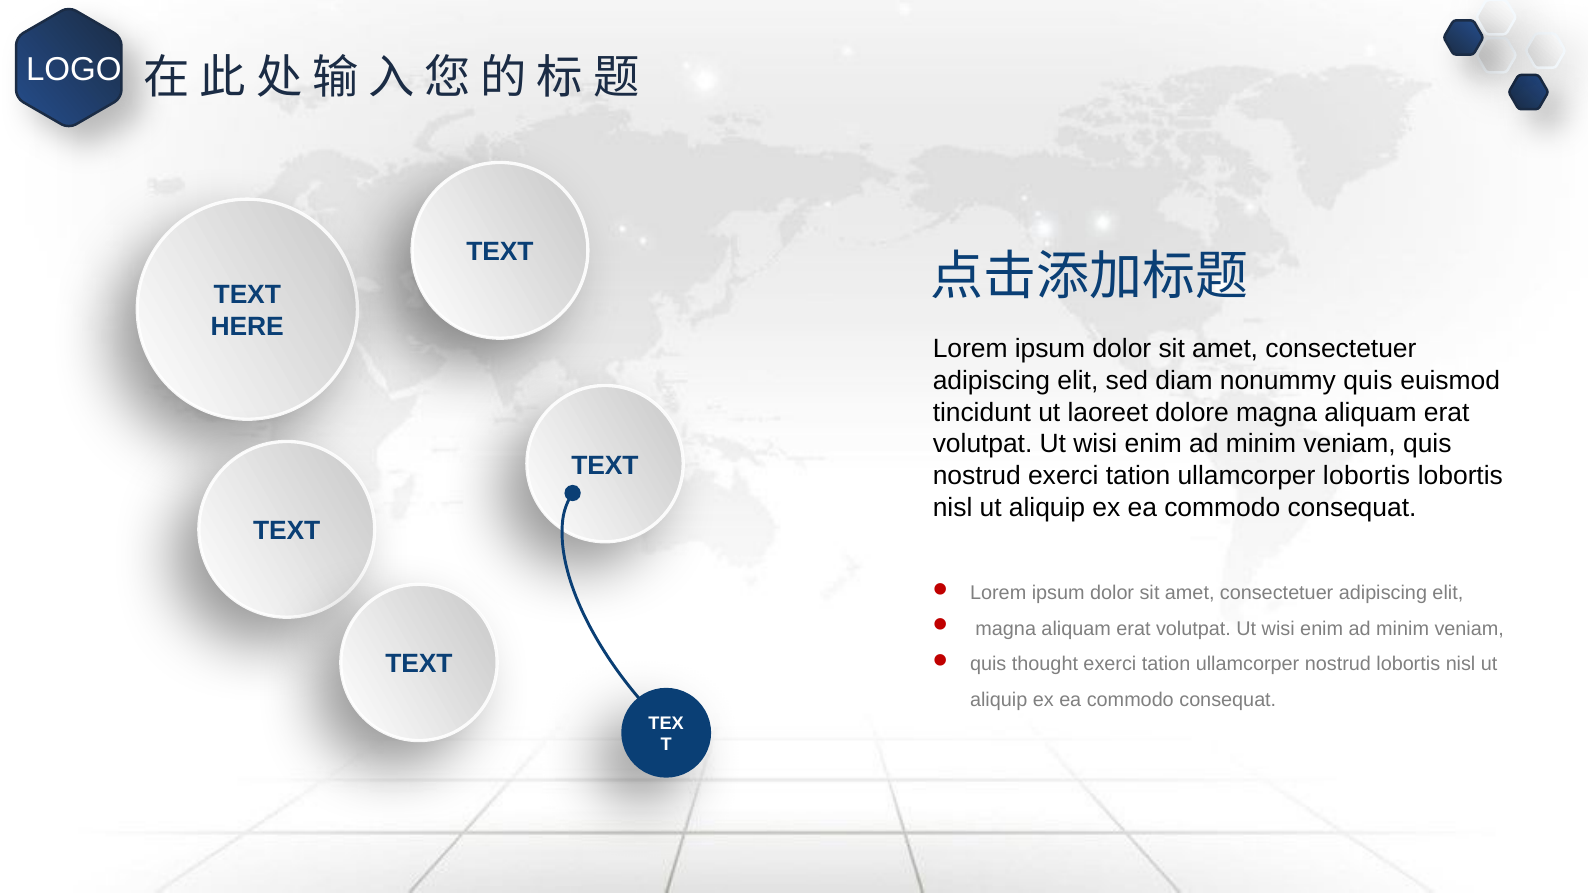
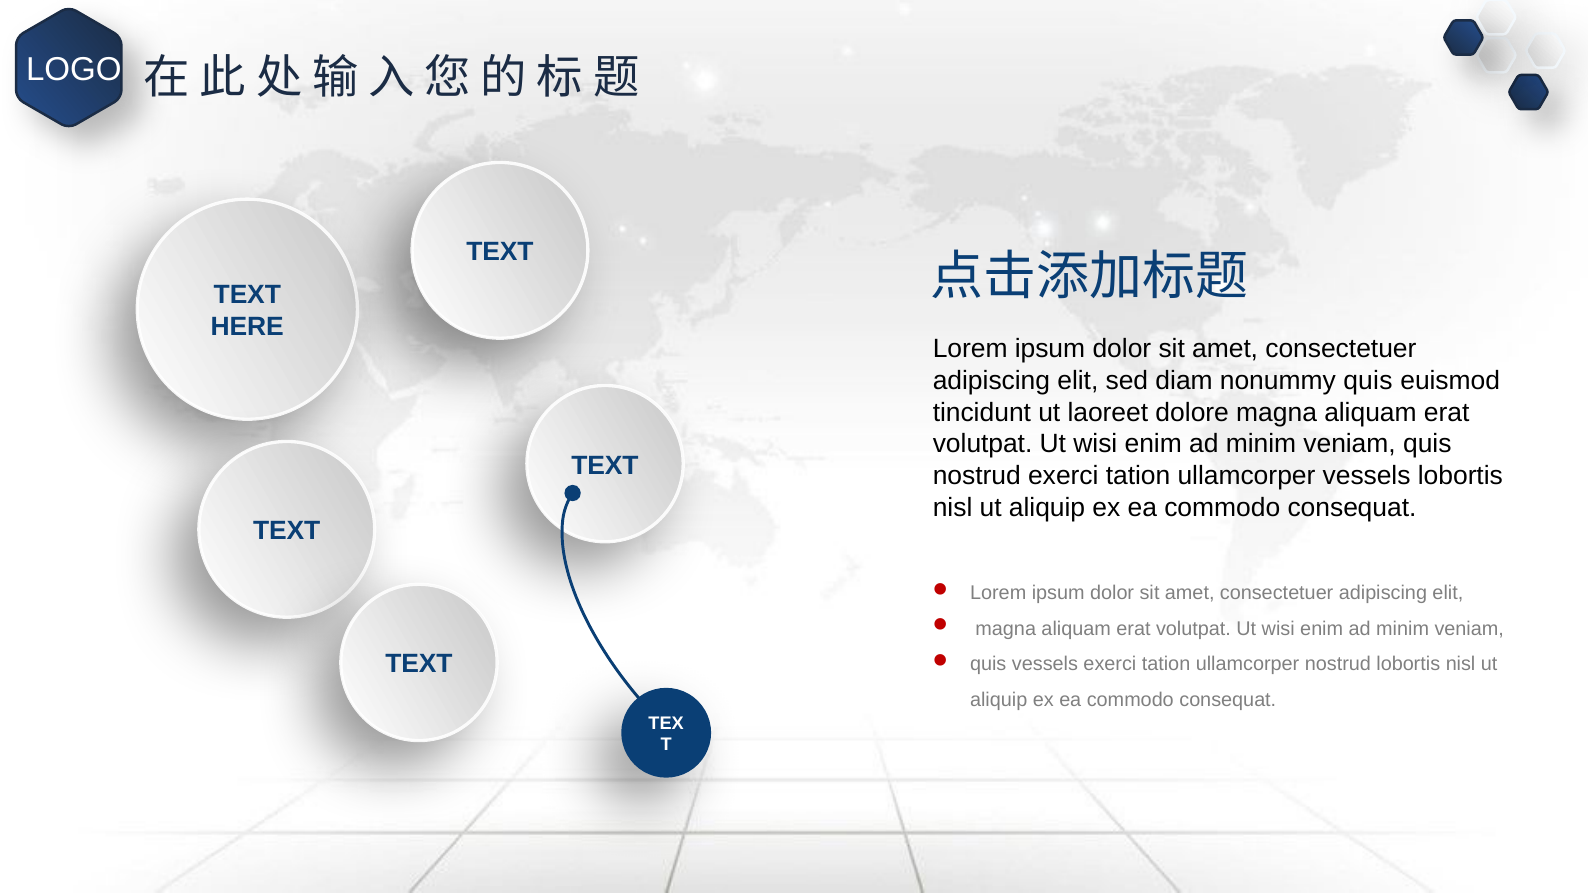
ullamcorper lobortis: lobortis -> vessels (1367, 476)
quis thought: thought -> vessels (1045, 664)
